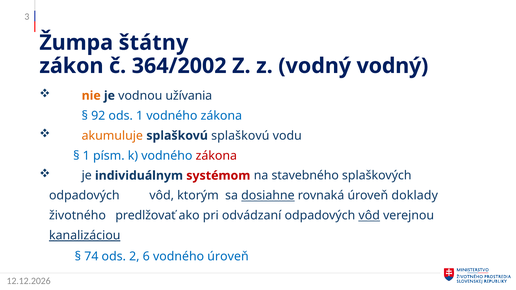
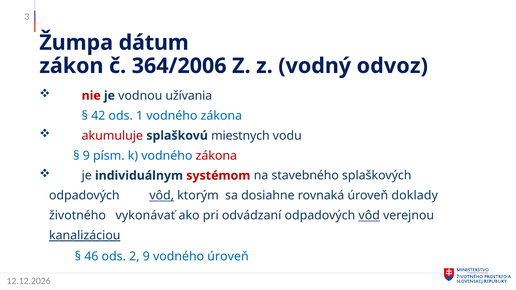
štátny: štátny -> dátum (154, 43)
364/2002: 364/2002 -> 364/2006 (179, 66)
vodný vodný: vodný -> odvoz (392, 66)
nie colour: orange -> red (91, 96)
92: 92 -> 42 (98, 116)
akumuluje colour: orange -> red (112, 136)
splaškovú splaškovú: splaškovú -> miestnych (240, 136)
1: 1 -> 9 (86, 156)
vôd underline: none -> present (162, 196)
dosiahne underline: present -> none (268, 196)
predlžovať: predlžovať -> vykonávať (145, 216)
74: 74 -> 46 (91, 257)
2 6: 6 -> 9 (146, 257)
